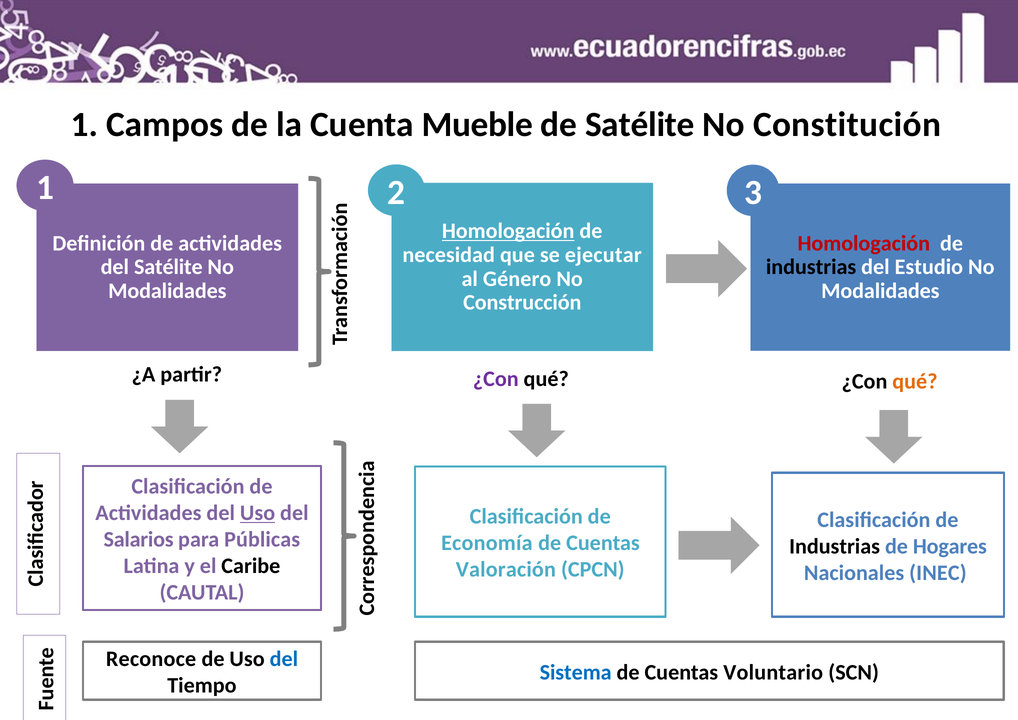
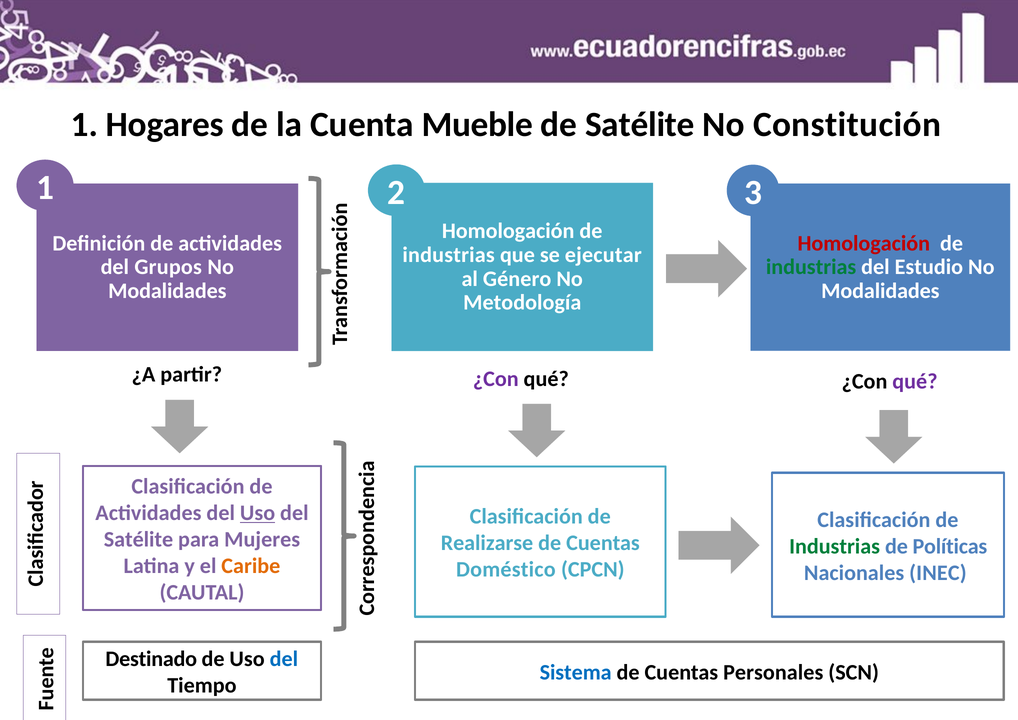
Campos: Campos -> Hogares (165, 125)
Homologación underline: present -> none (508, 231)
necesidad: necesidad -> industrias (449, 255)
del Satélite: Satélite -> Grupos (168, 267)
industrias colour: black -> green (811, 267)
Construcción: Construcción -> Metodología (522, 303)
qué colour: orange -> purple (915, 382)
Salarios: Salarios -> Satélite (139, 540)
Públicas: Públicas -> Mujeres (262, 540)
Economía: Economía -> Realizarse (487, 543)
Industrias colour: black -> green (835, 547)
Hogares: Hogares -> Políticas (950, 547)
Caribe colour: black -> orange (251, 566)
Valoración: Valoración -> Doméstico (506, 570)
Reconoce: Reconoce -> Destinado (151, 659)
Voluntario: Voluntario -> Personales (773, 673)
